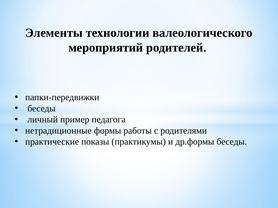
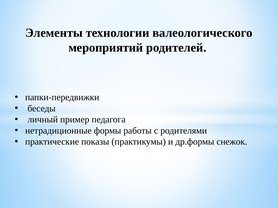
др.формы беседы: беседы -> снежок (232, 142)
